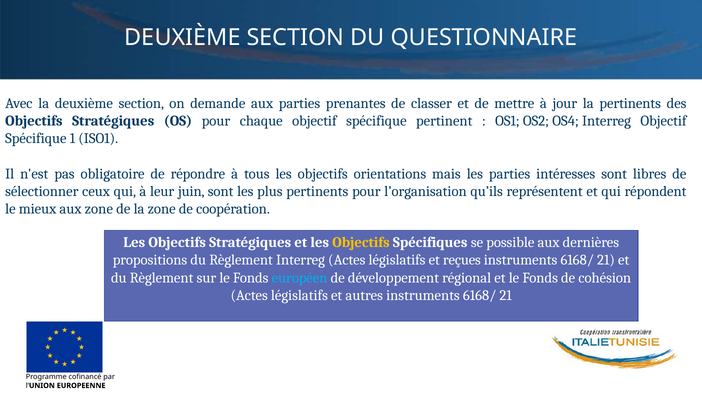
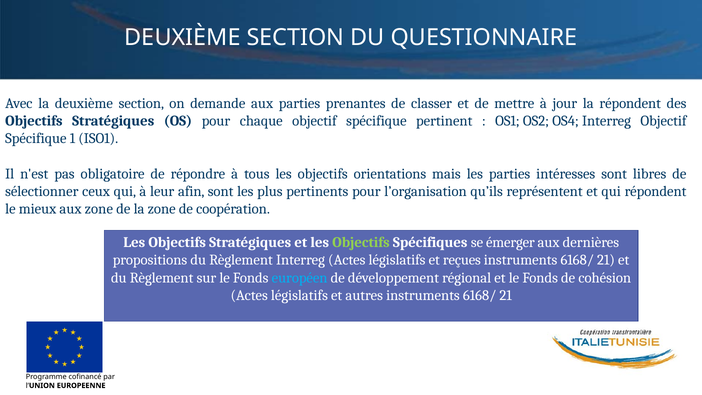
la pertinents: pertinents -> répondent (630, 103)
juin: juin -> afin (191, 191)
Objectifs colour: yellow -> light green (361, 243)
possible: possible -> émerger (510, 243)
